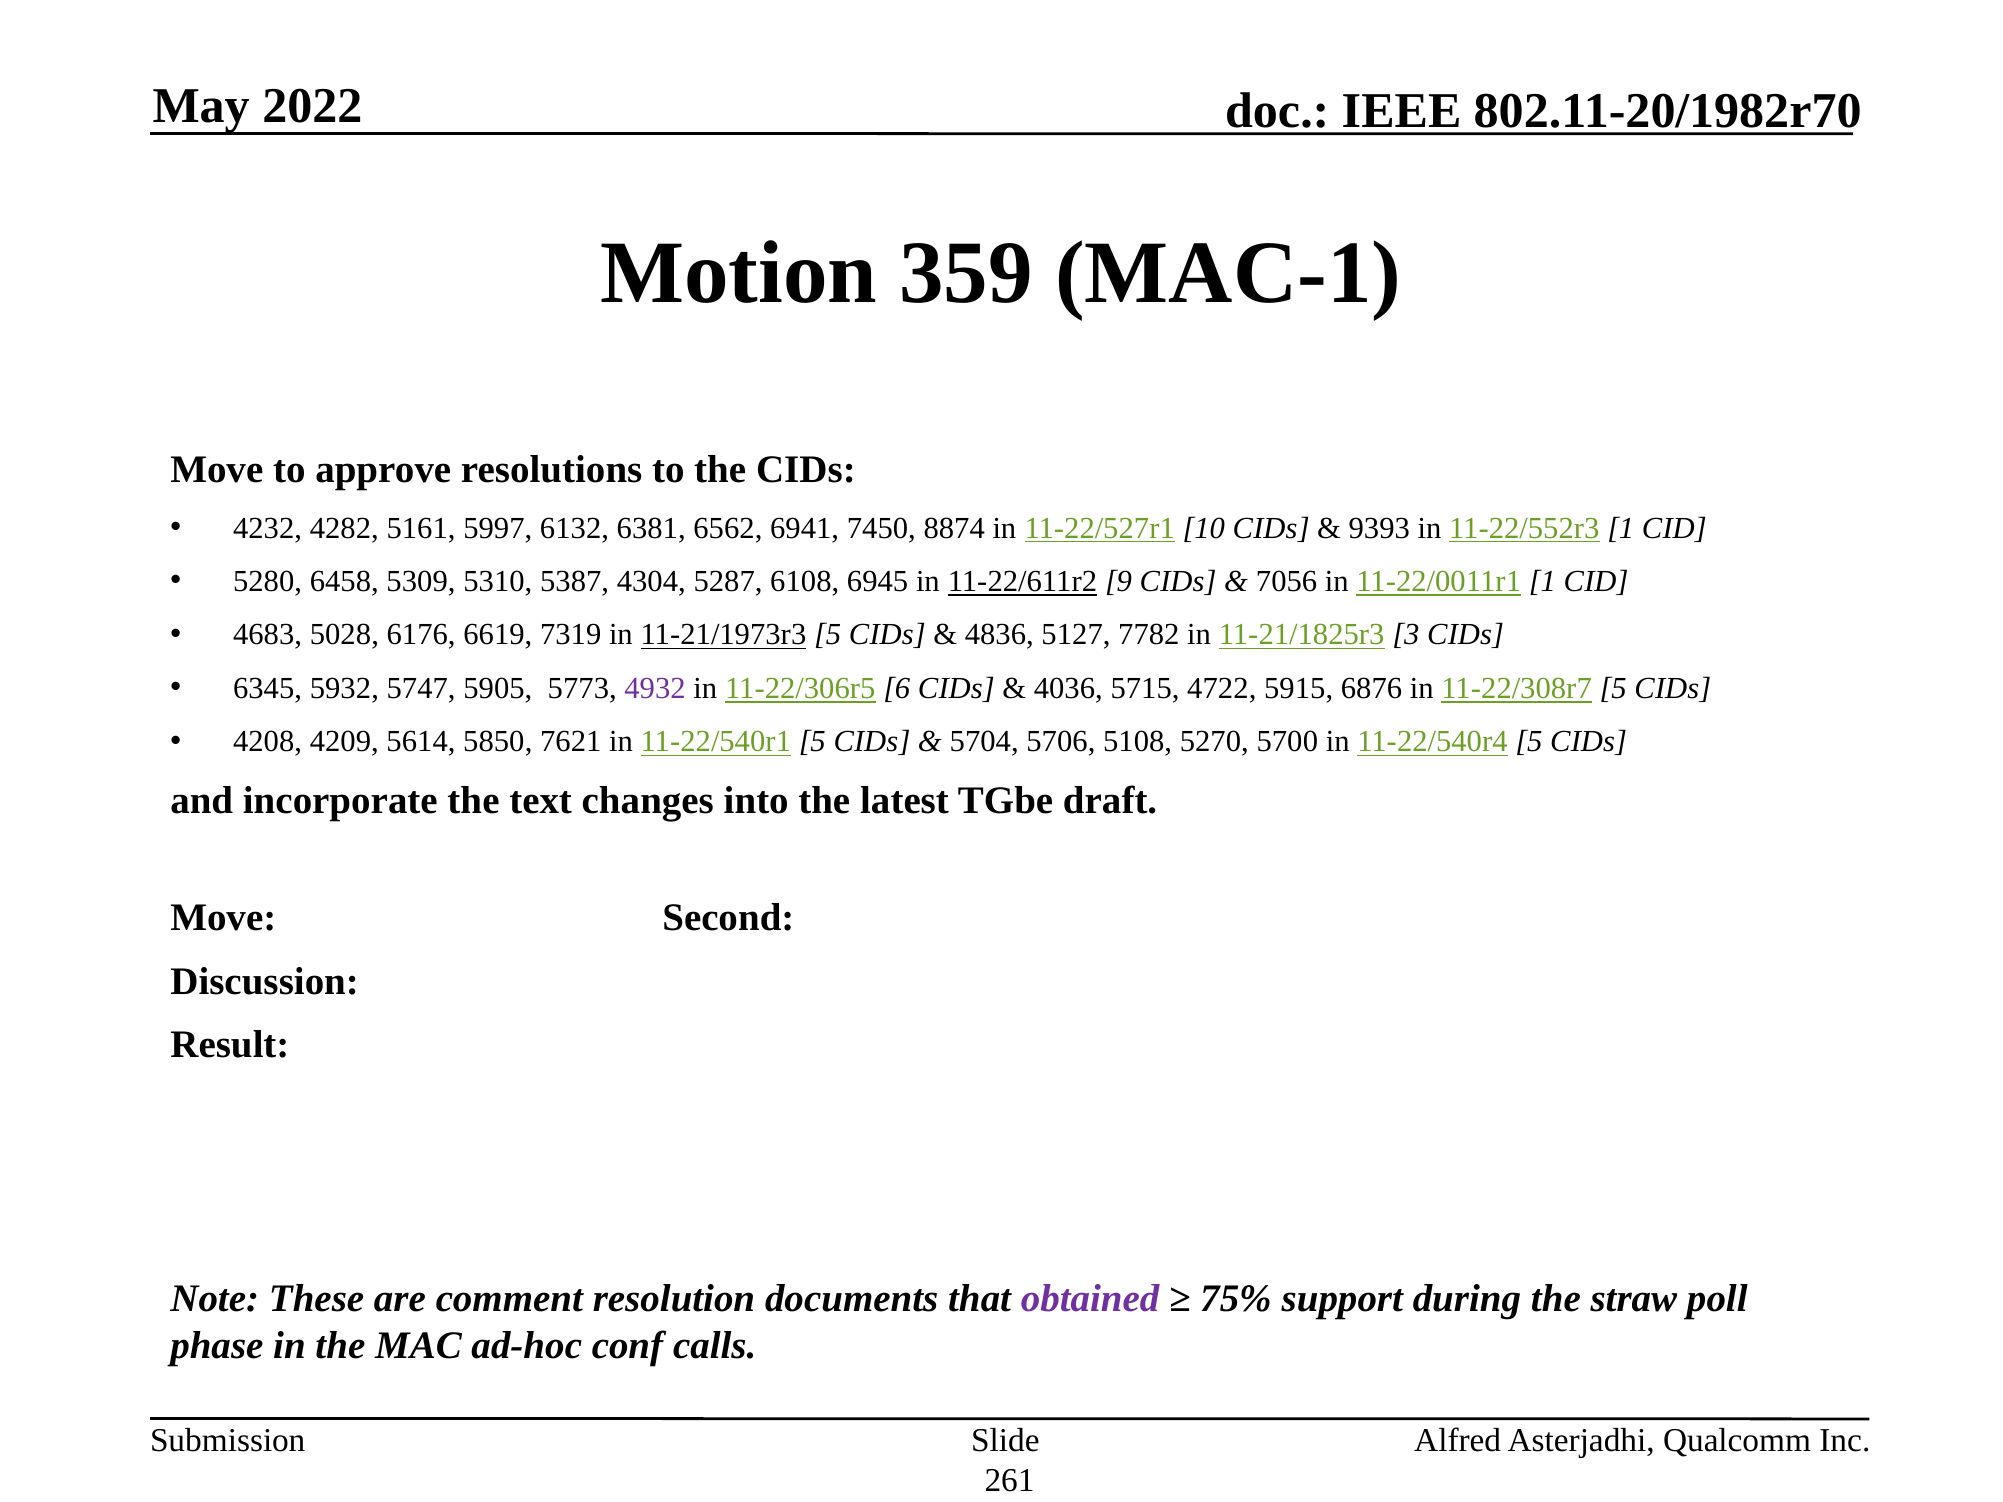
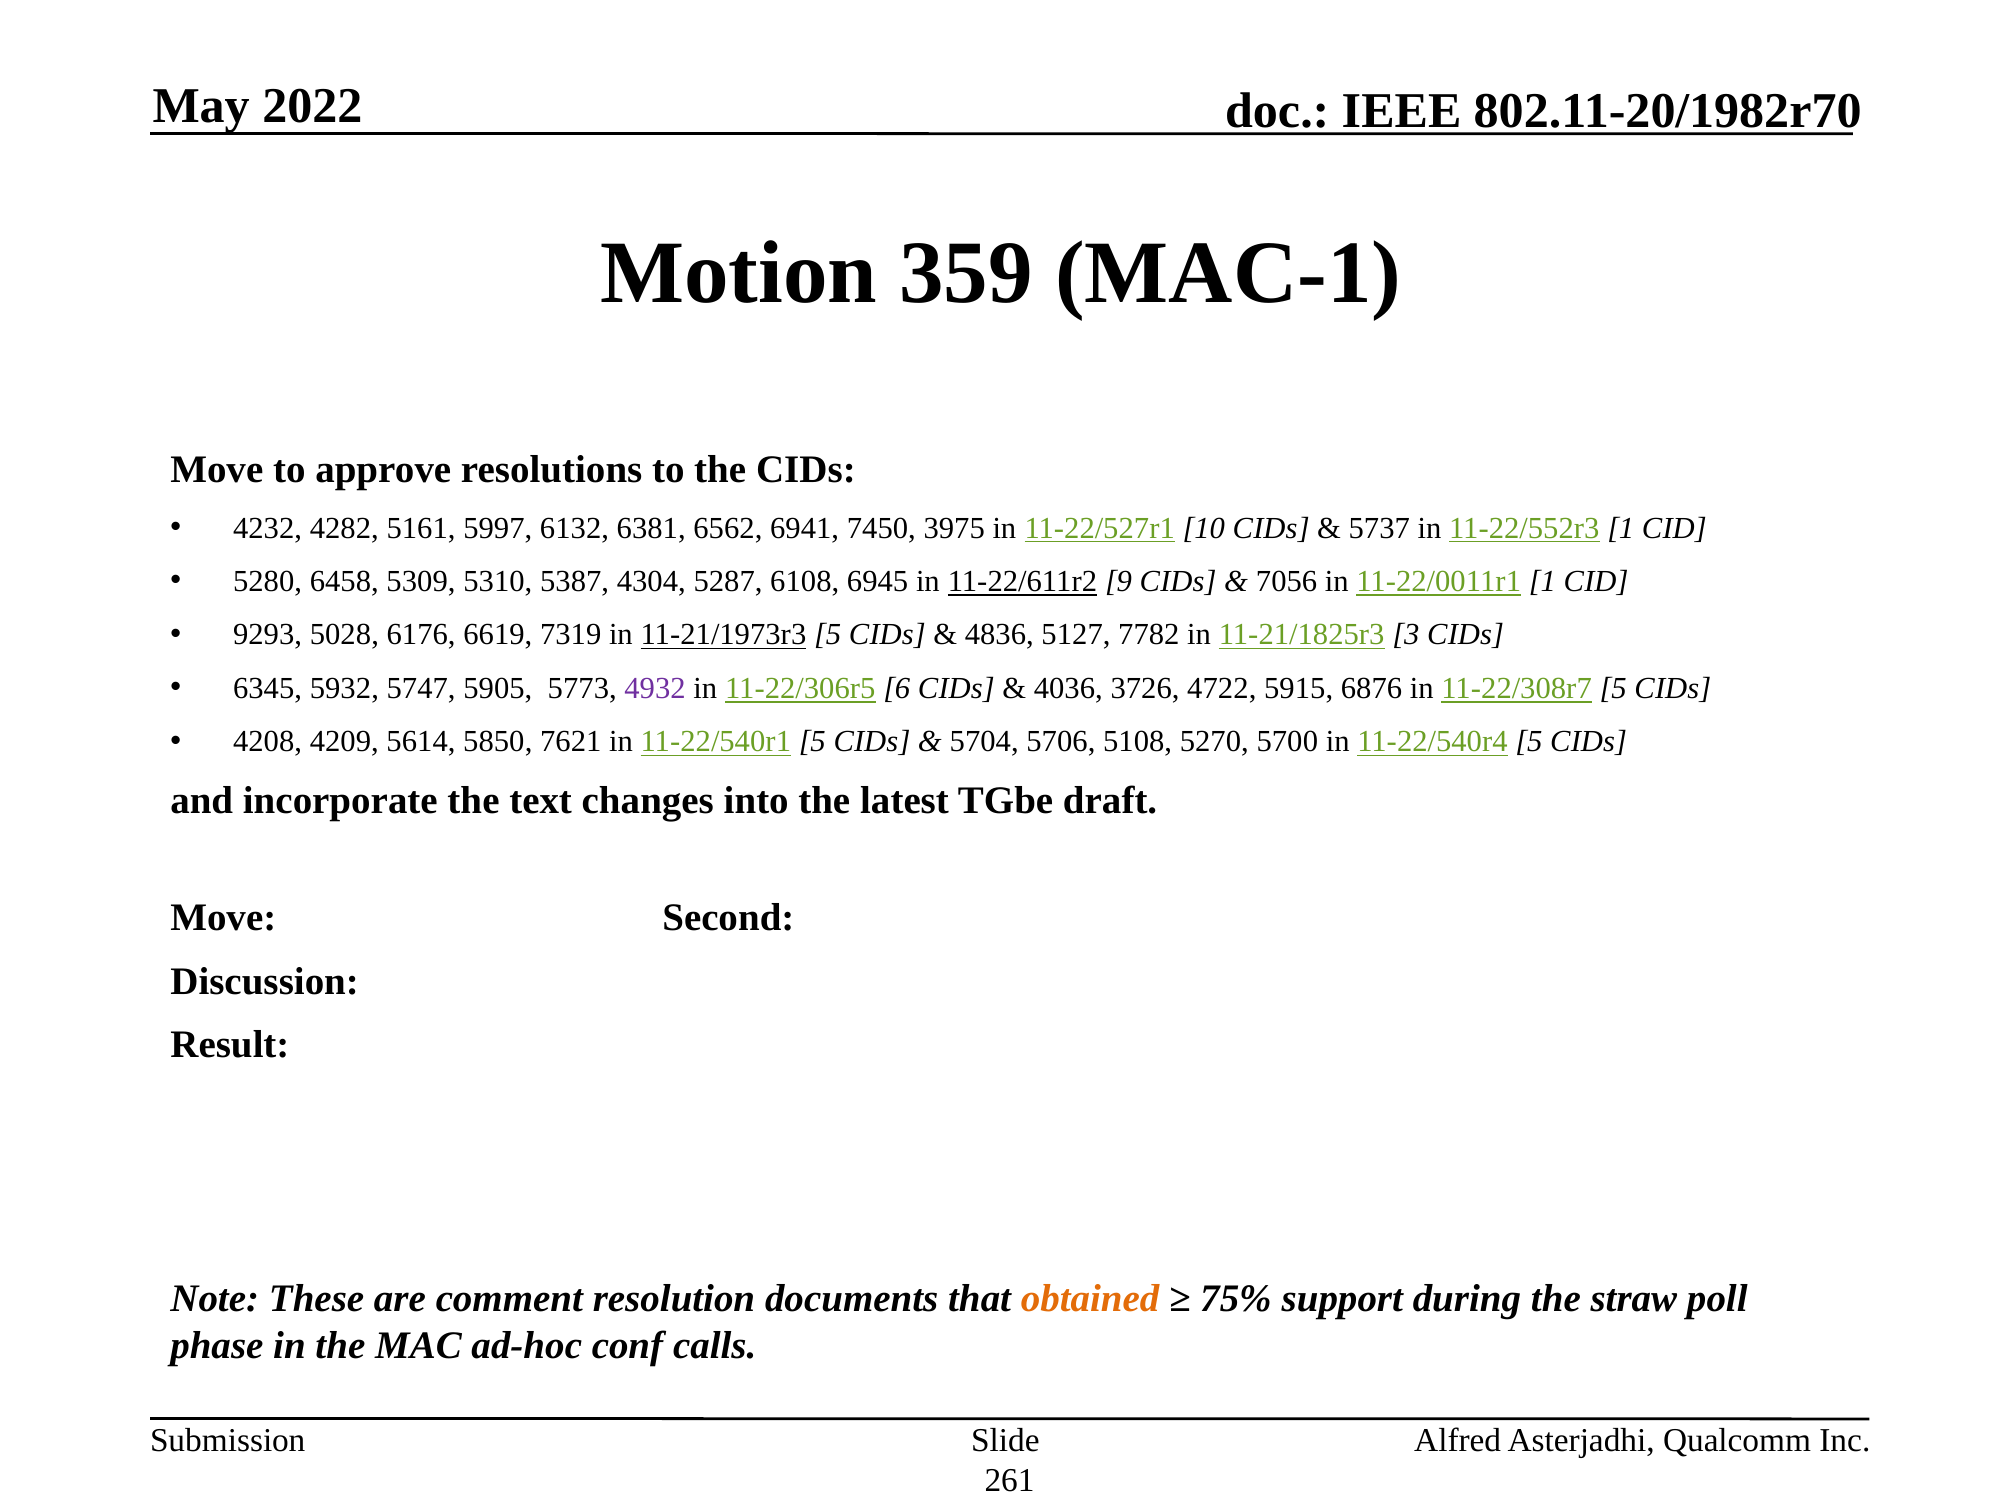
8874: 8874 -> 3975 (954, 528)
9393: 9393 -> 5737 (1379, 528)
4683: 4683 -> 9293 (268, 635)
5715: 5715 -> 3726 (1145, 688)
obtained colour: purple -> orange (1090, 1299)
